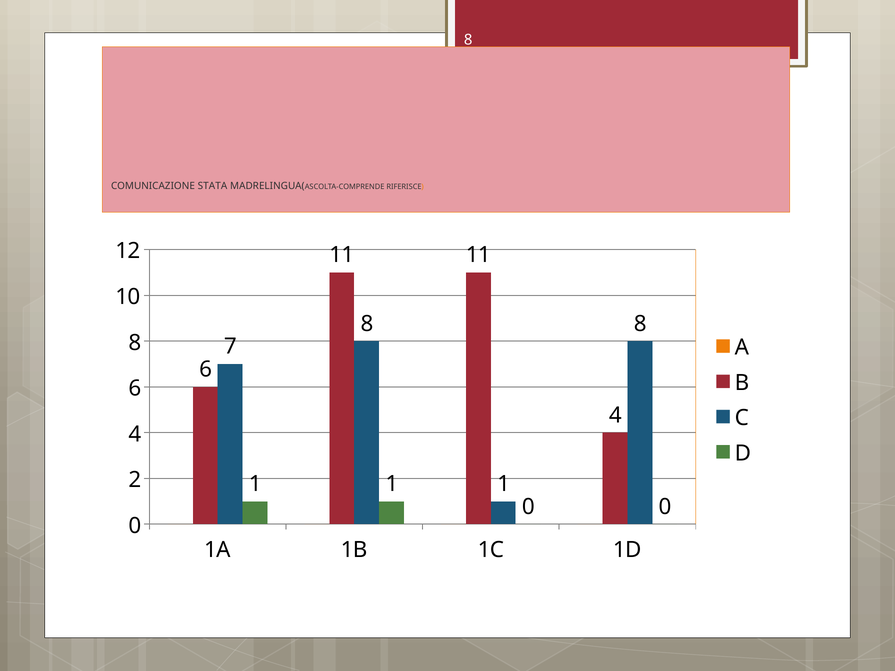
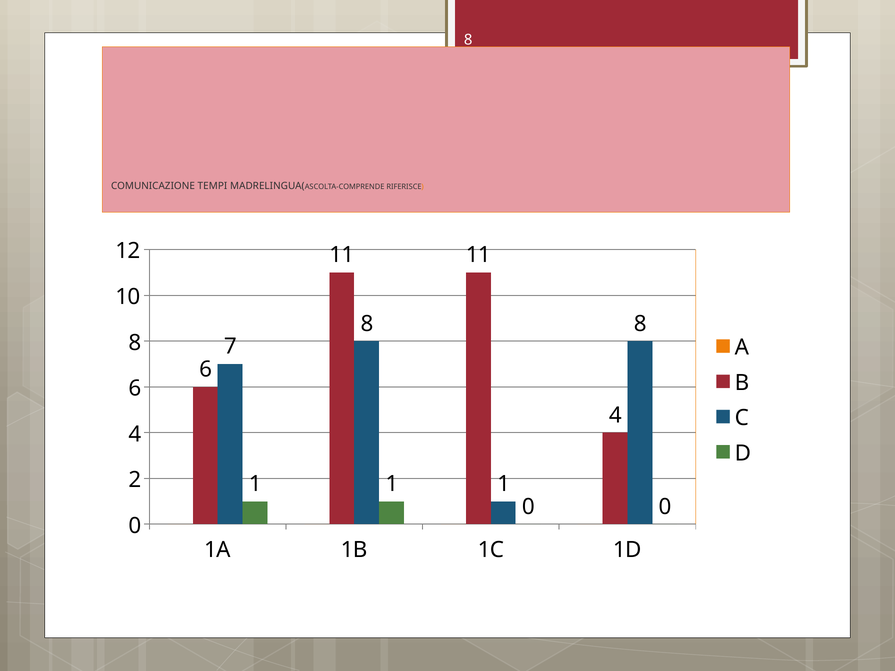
STATA: STATA -> TEMPI (212, 186)
